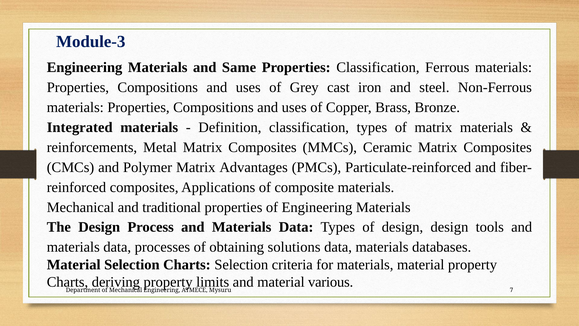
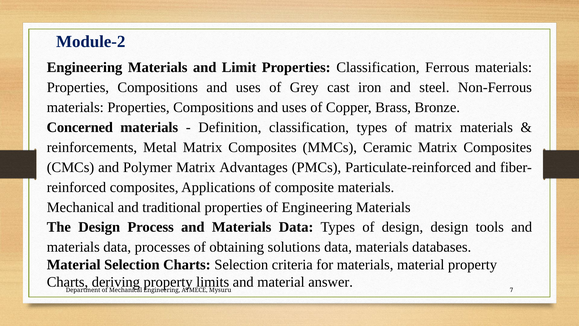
Module-3: Module-3 -> Module-2 (91, 41)
Same: Same -> Limit (239, 67)
Integrated: Integrated -> Concerned (80, 127)
various: various -> answer (331, 282)
